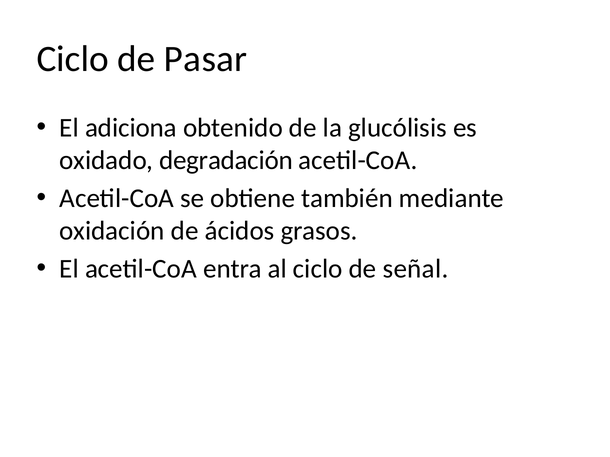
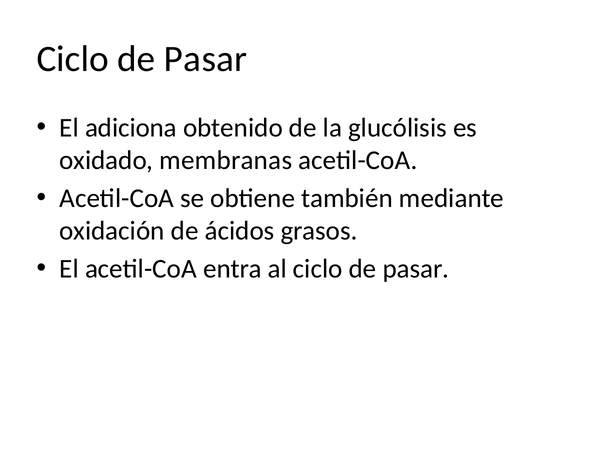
degradación: degradación -> membranas (226, 161)
al ciclo de señal: señal -> pasar (416, 269)
